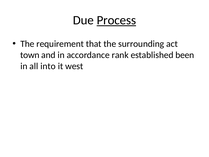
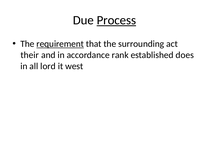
requirement underline: none -> present (60, 44)
town: town -> their (30, 55)
been: been -> does (185, 55)
into: into -> lord (48, 66)
